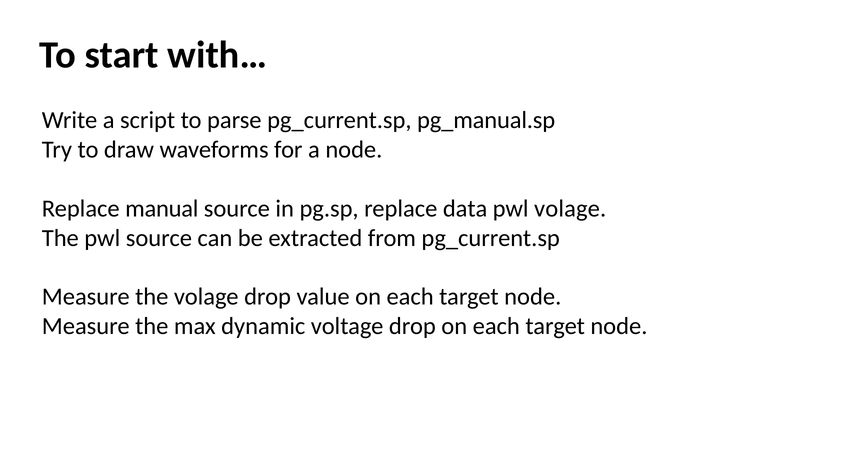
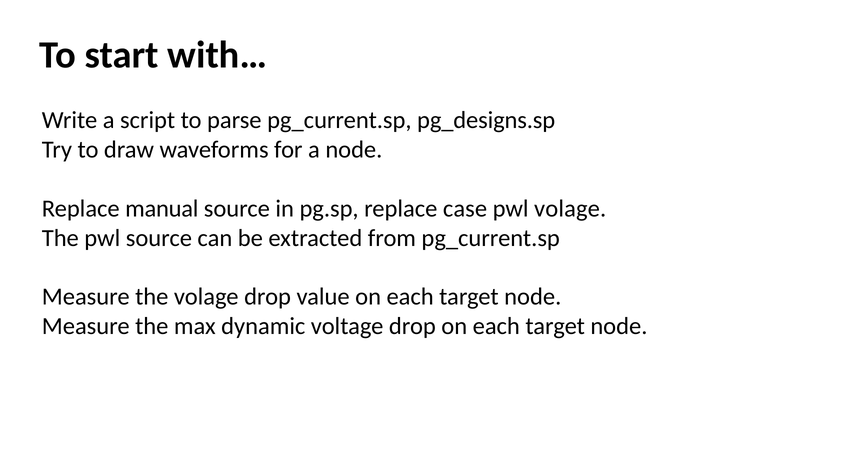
pg_manual.sp: pg_manual.sp -> pg_designs.sp (486, 120)
data: data -> case (465, 209)
